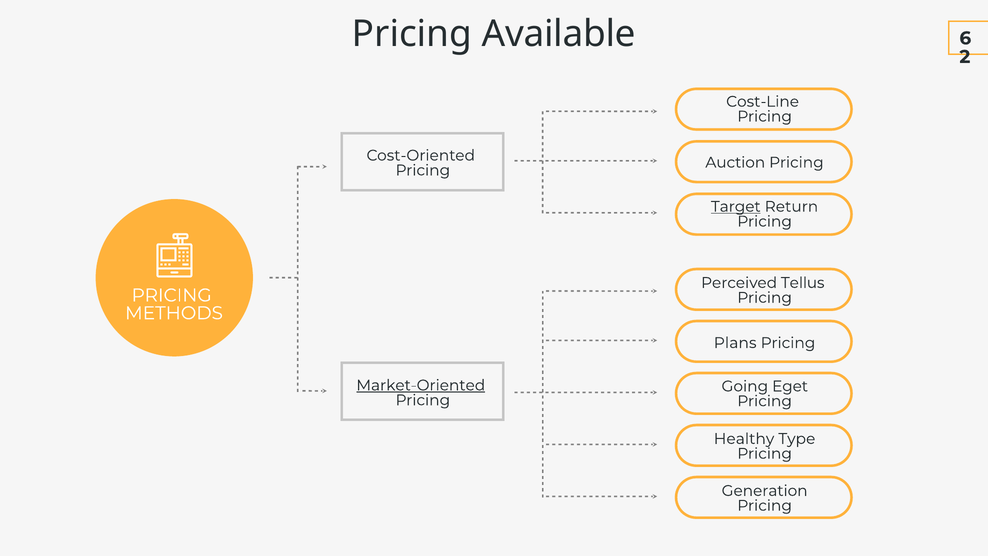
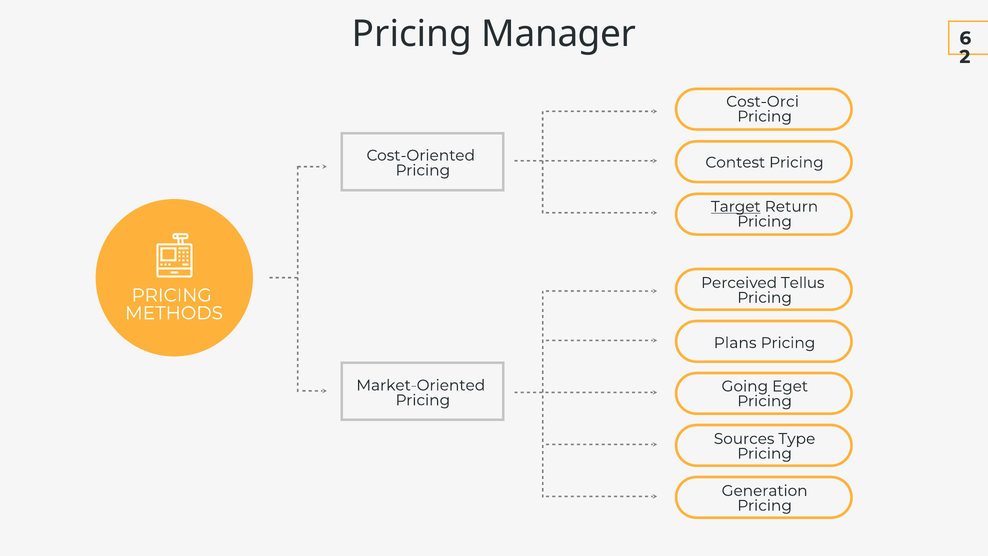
Available: Available -> Manager (559, 34)
Cost-Line: Cost-Line -> Cost-Orci (763, 102)
Auction: Auction -> Contest (735, 162)
Market-Oriented underline: present -> none (421, 385)
Healthy: Healthy -> Sources (744, 439)
